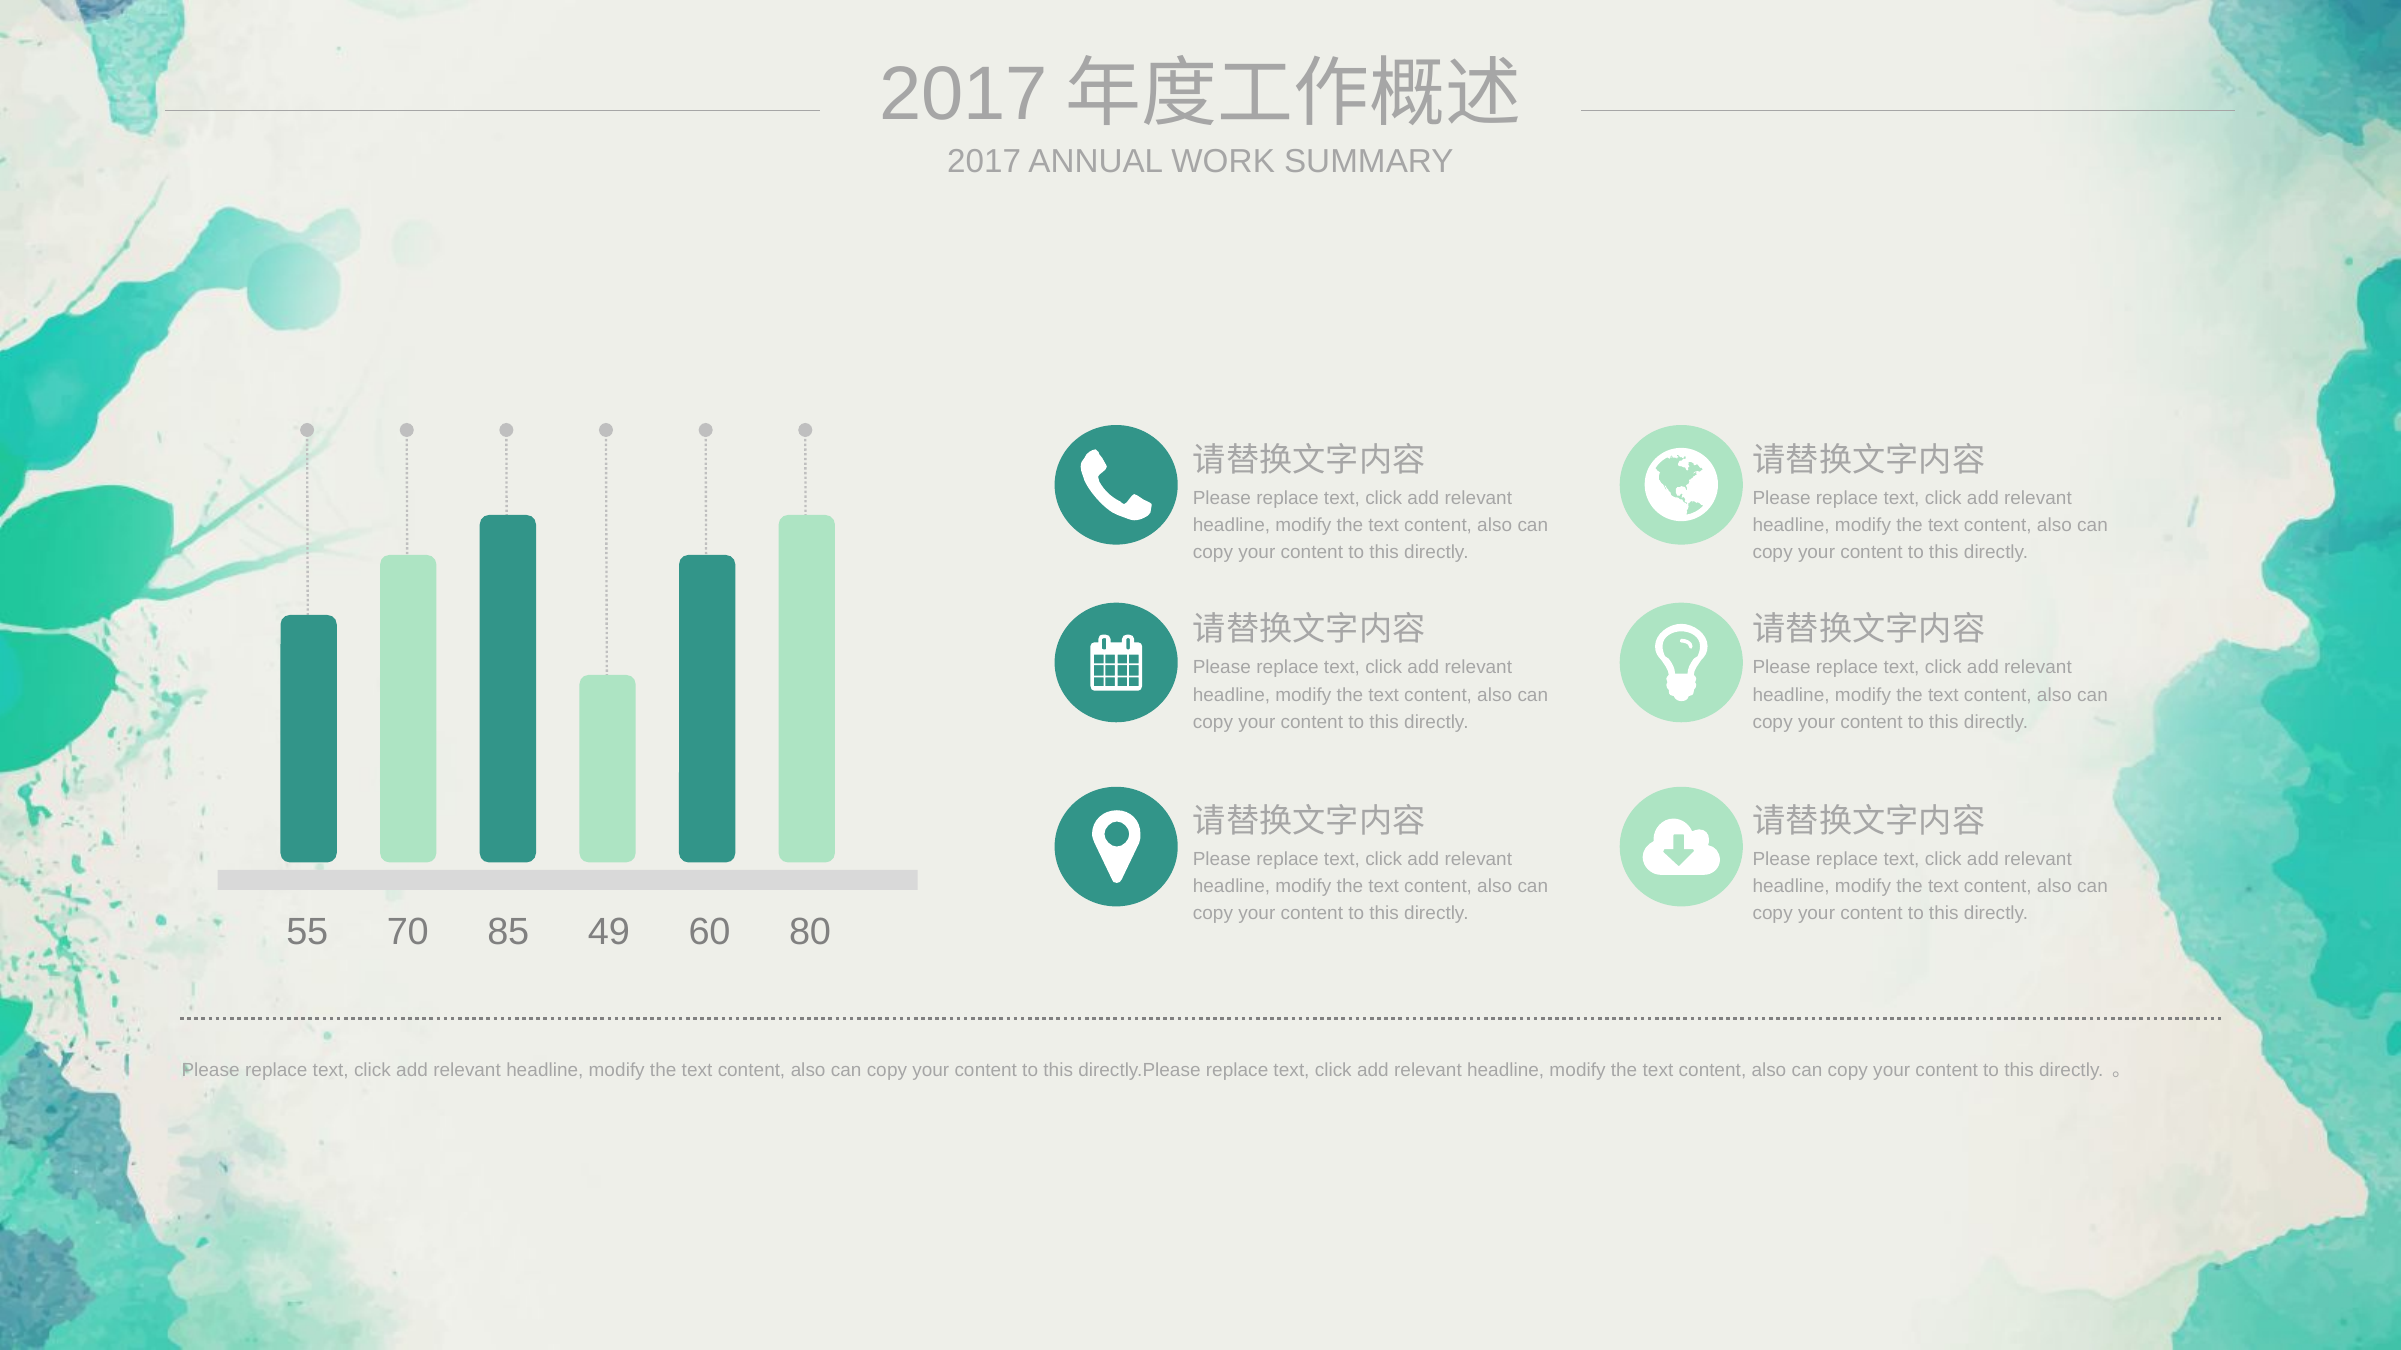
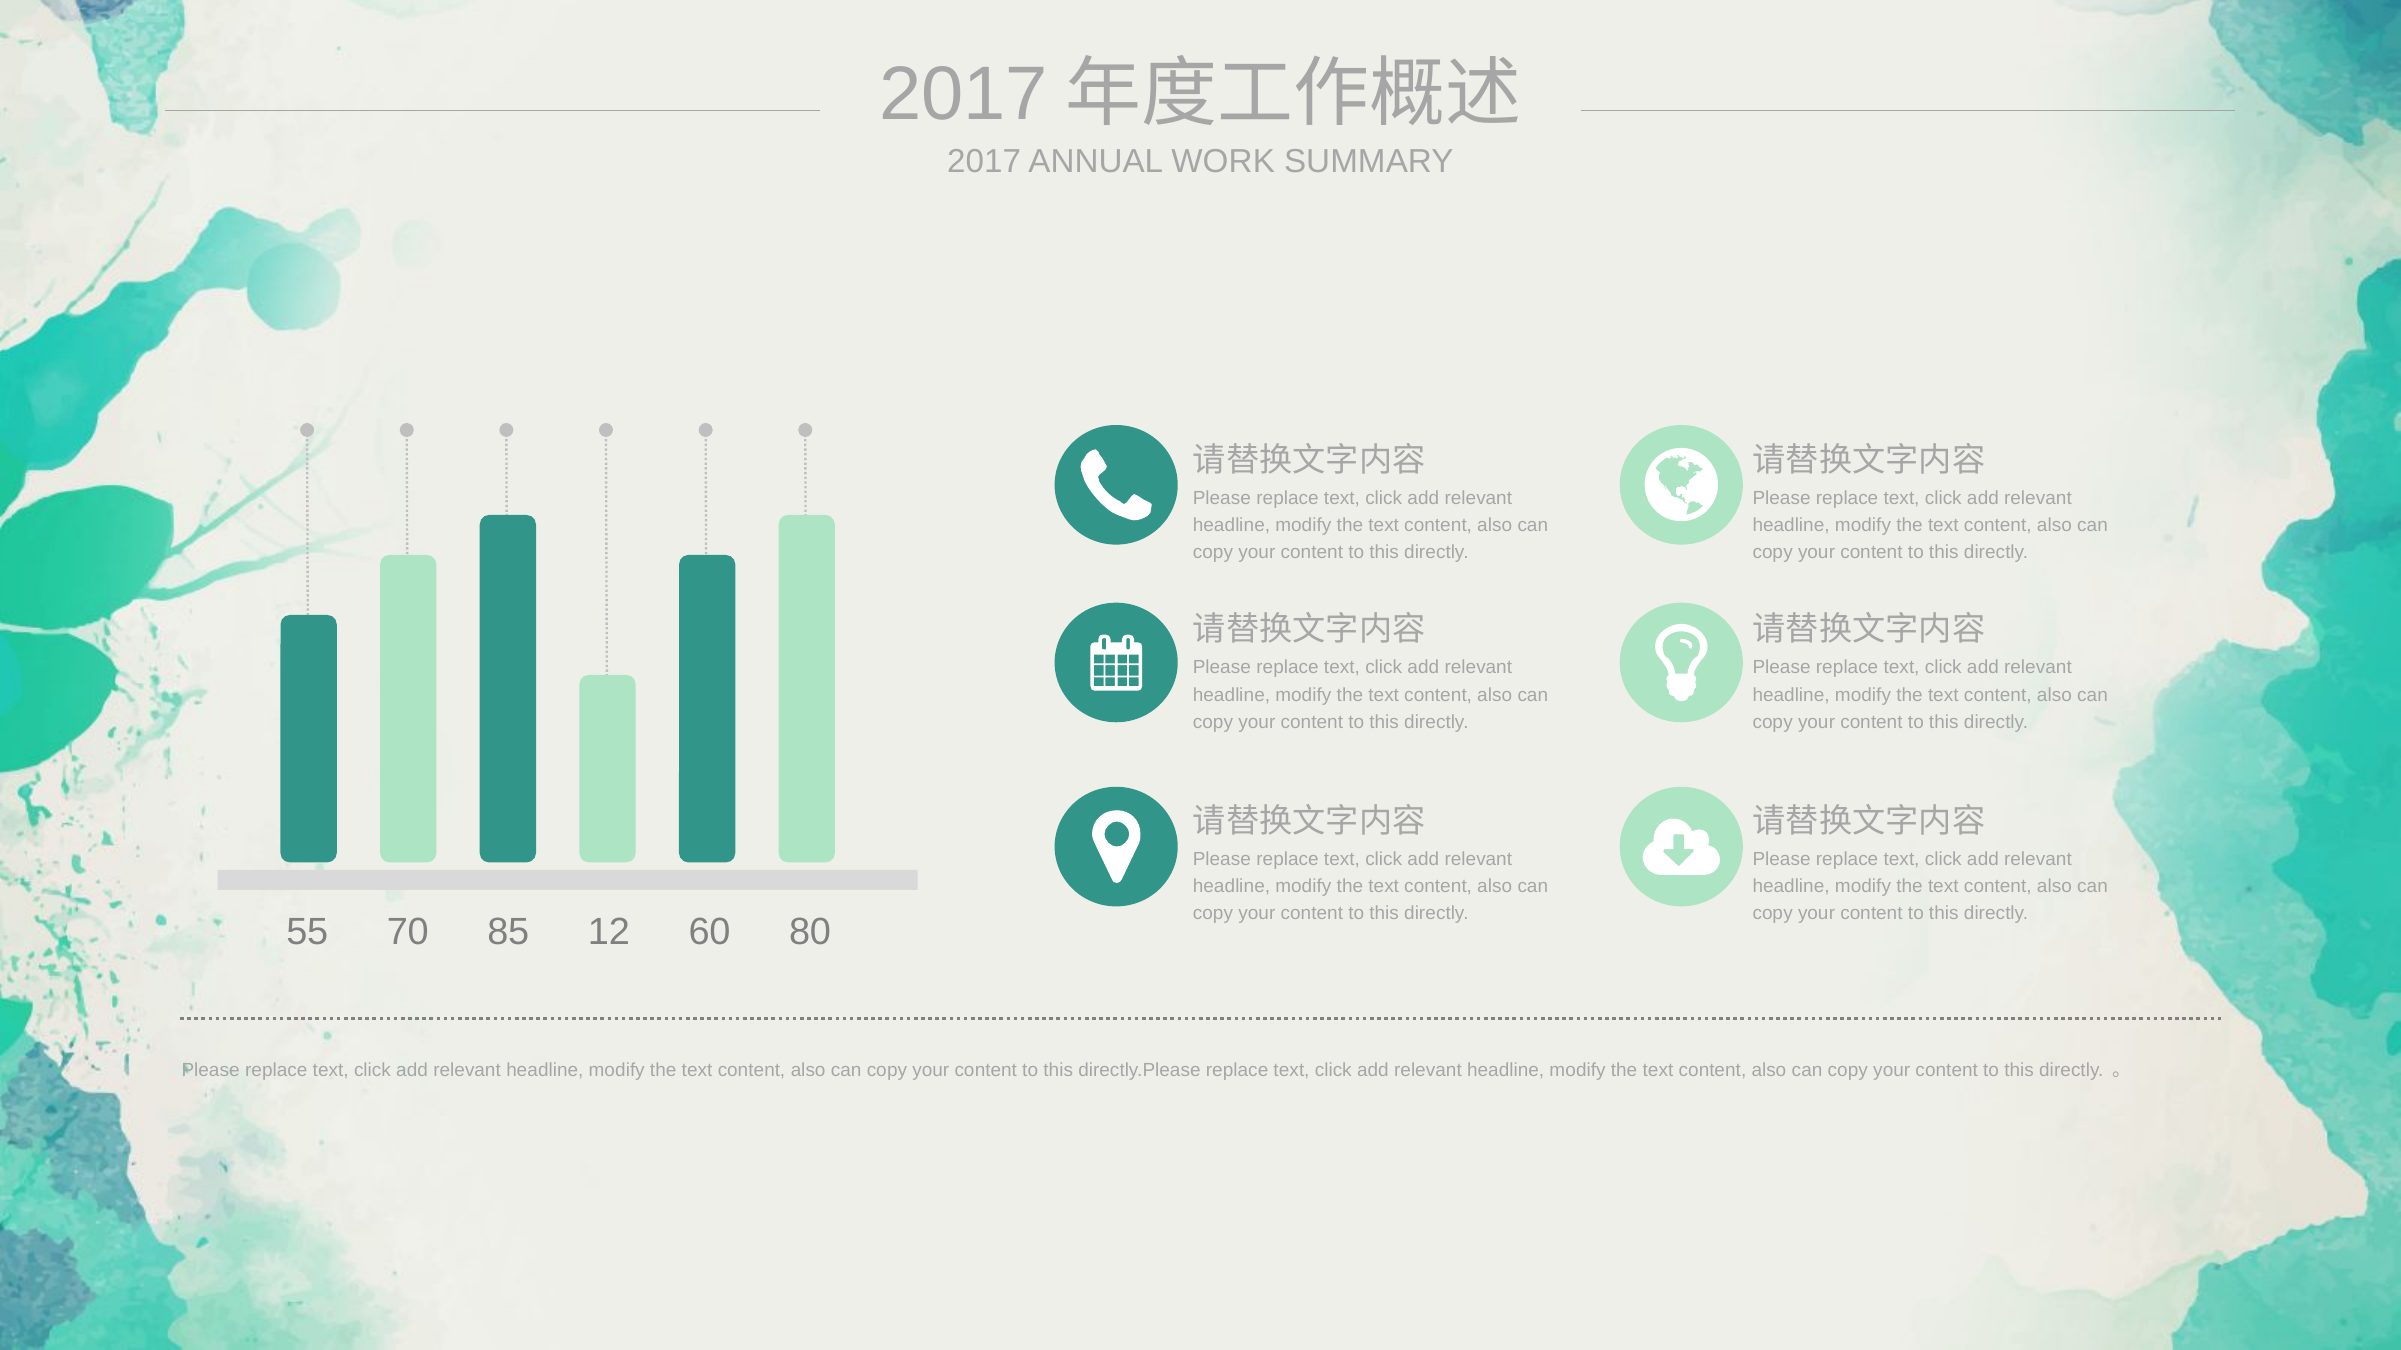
49: 49 -> 12 (609, 933)
